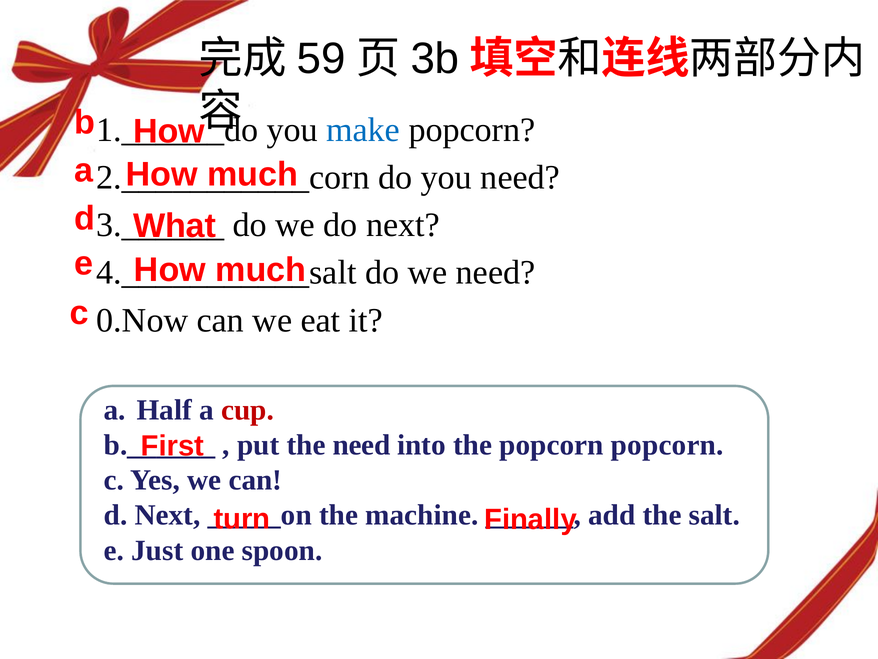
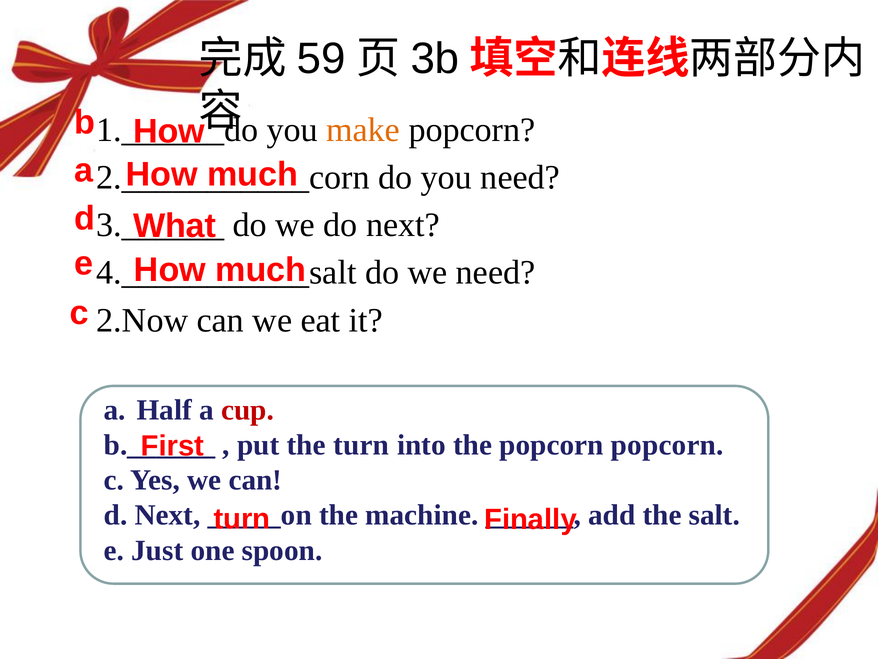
make colour: blue -> orange (363, 130)
0.Now: 0.Now -> 2.Now (142, 320)
the need: need -> turn (361, 445)
